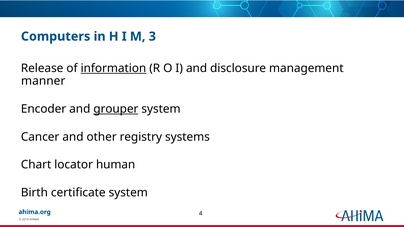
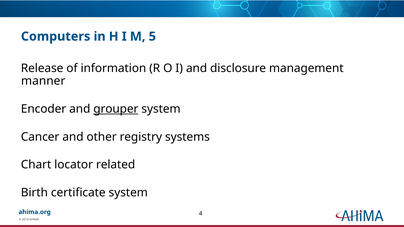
3: 3 -> 5 (152, 36)
information underline: present -> none (113, 68)
human: human -> related (116, 165)
